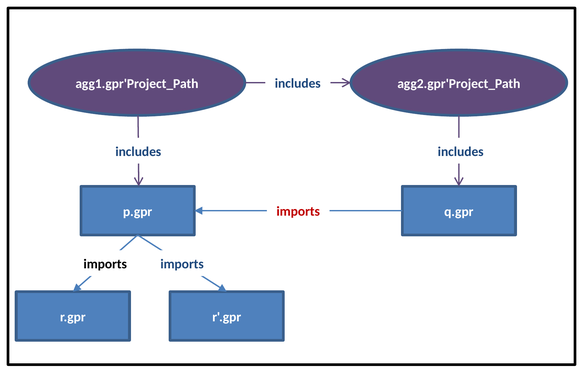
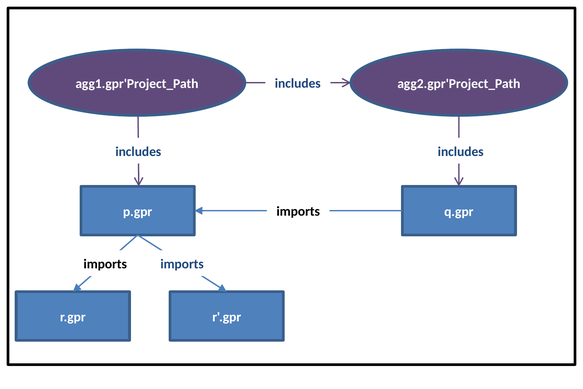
imports colour: red -> black (298, 211)
